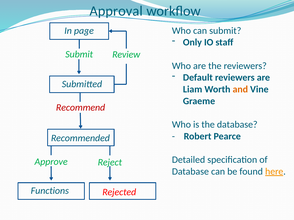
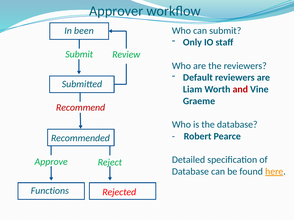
Approval: Approval -> Approver (116, 11)
page: page -> been (84, 31)
and colour: orange -> red (240, 89)
